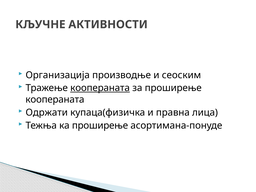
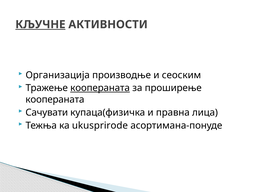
КЉУЧНЕ underline: none -> present (40, 24)
Одржати: Одржати -> Сачувати (47, 113)
ка проширење: проширење -> ukusprirode (100, 125)
